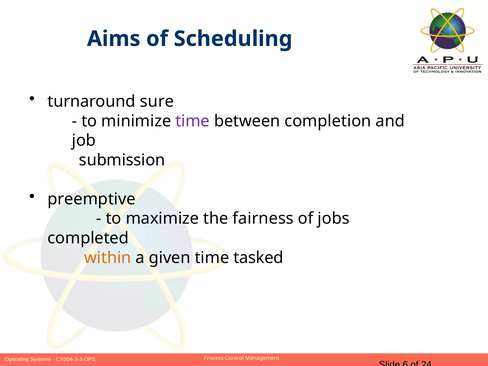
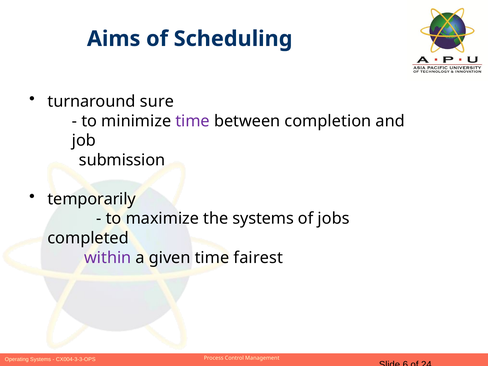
preemptive: preemptive -> temporarily (92, 199)
the fairness: fairness -> systems (263, 219)
within colour: orange -> purple (108, 258)
tasked: tasked -> fairest (258, 258)
